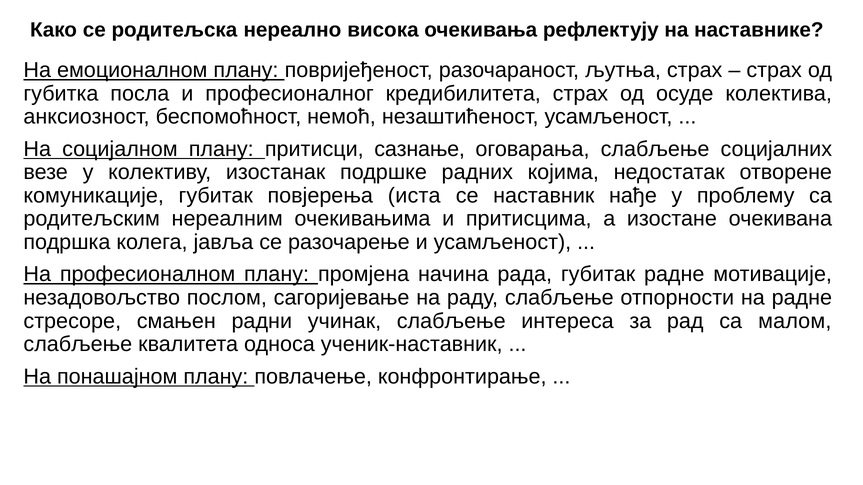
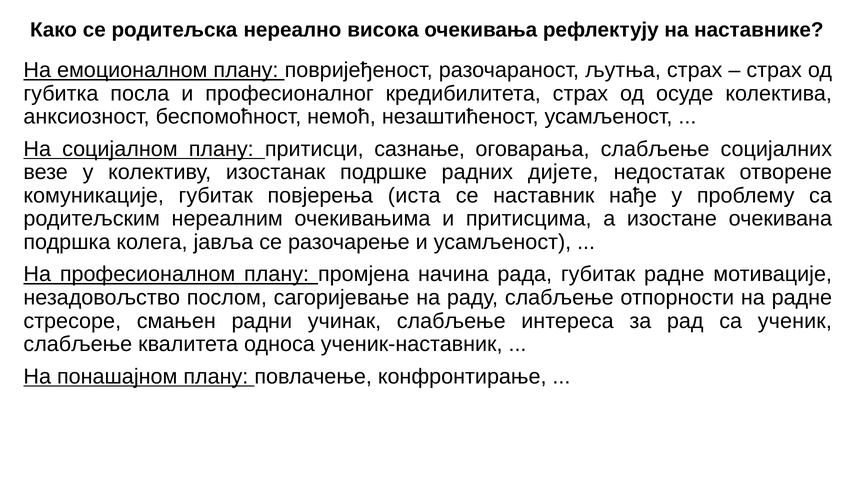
којима: којима -> дијете (563, 172)
малом: малом -> ученик (795, 321)
